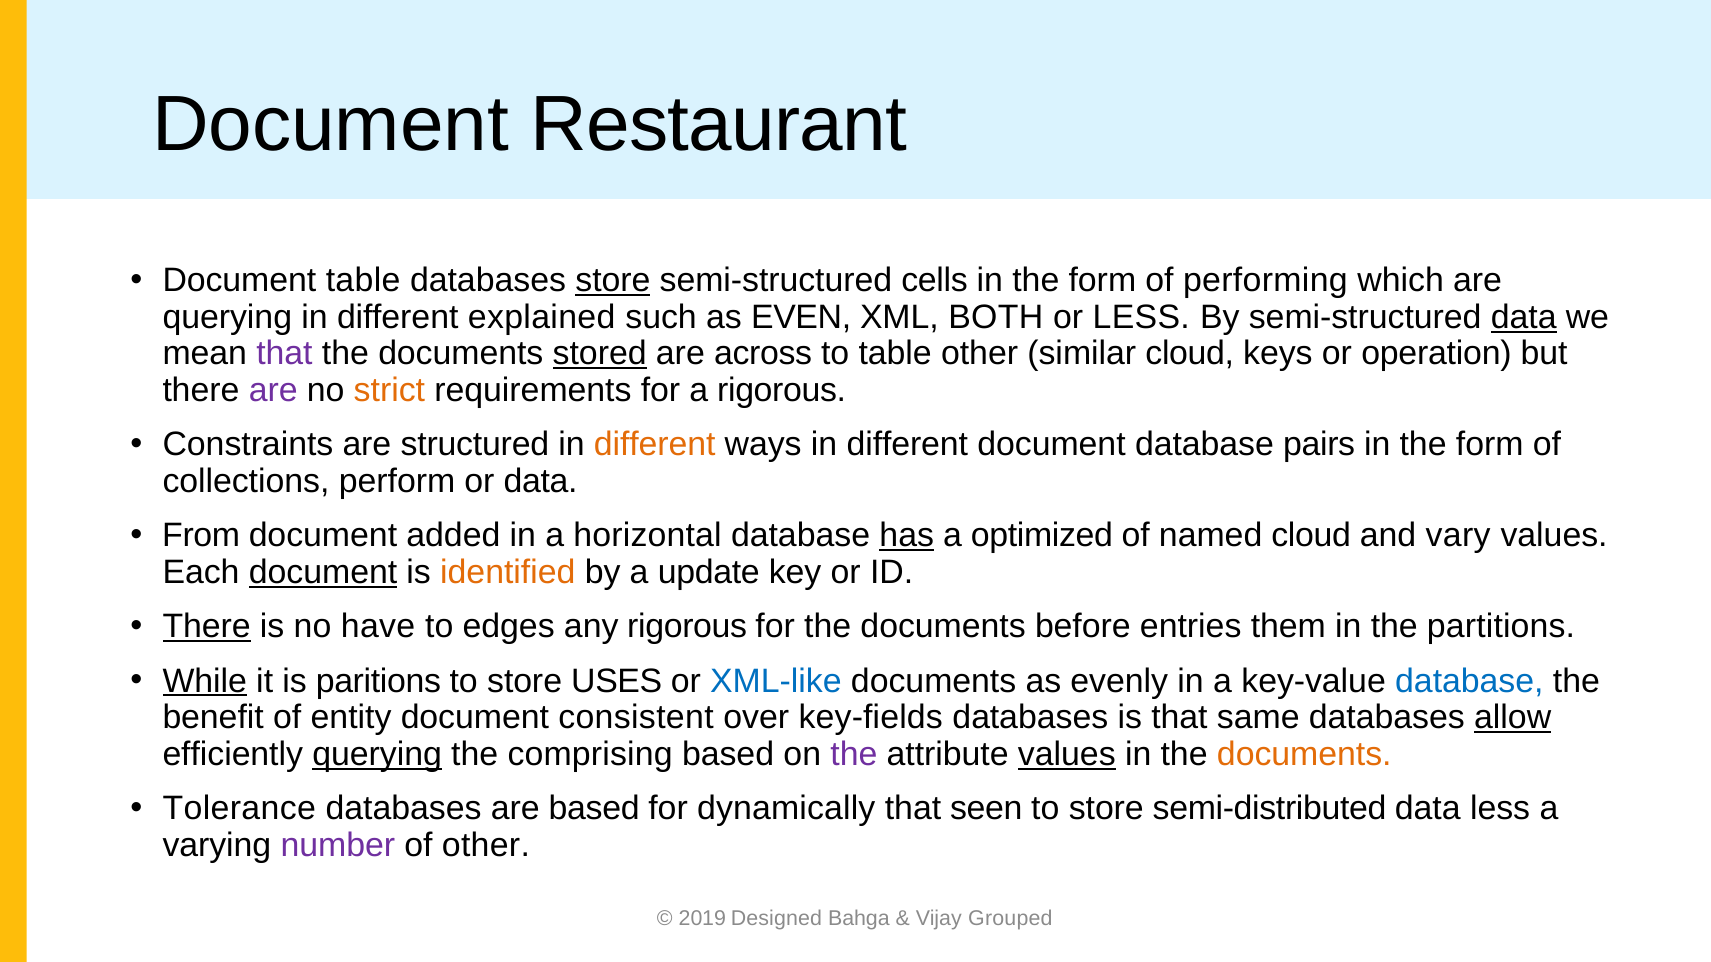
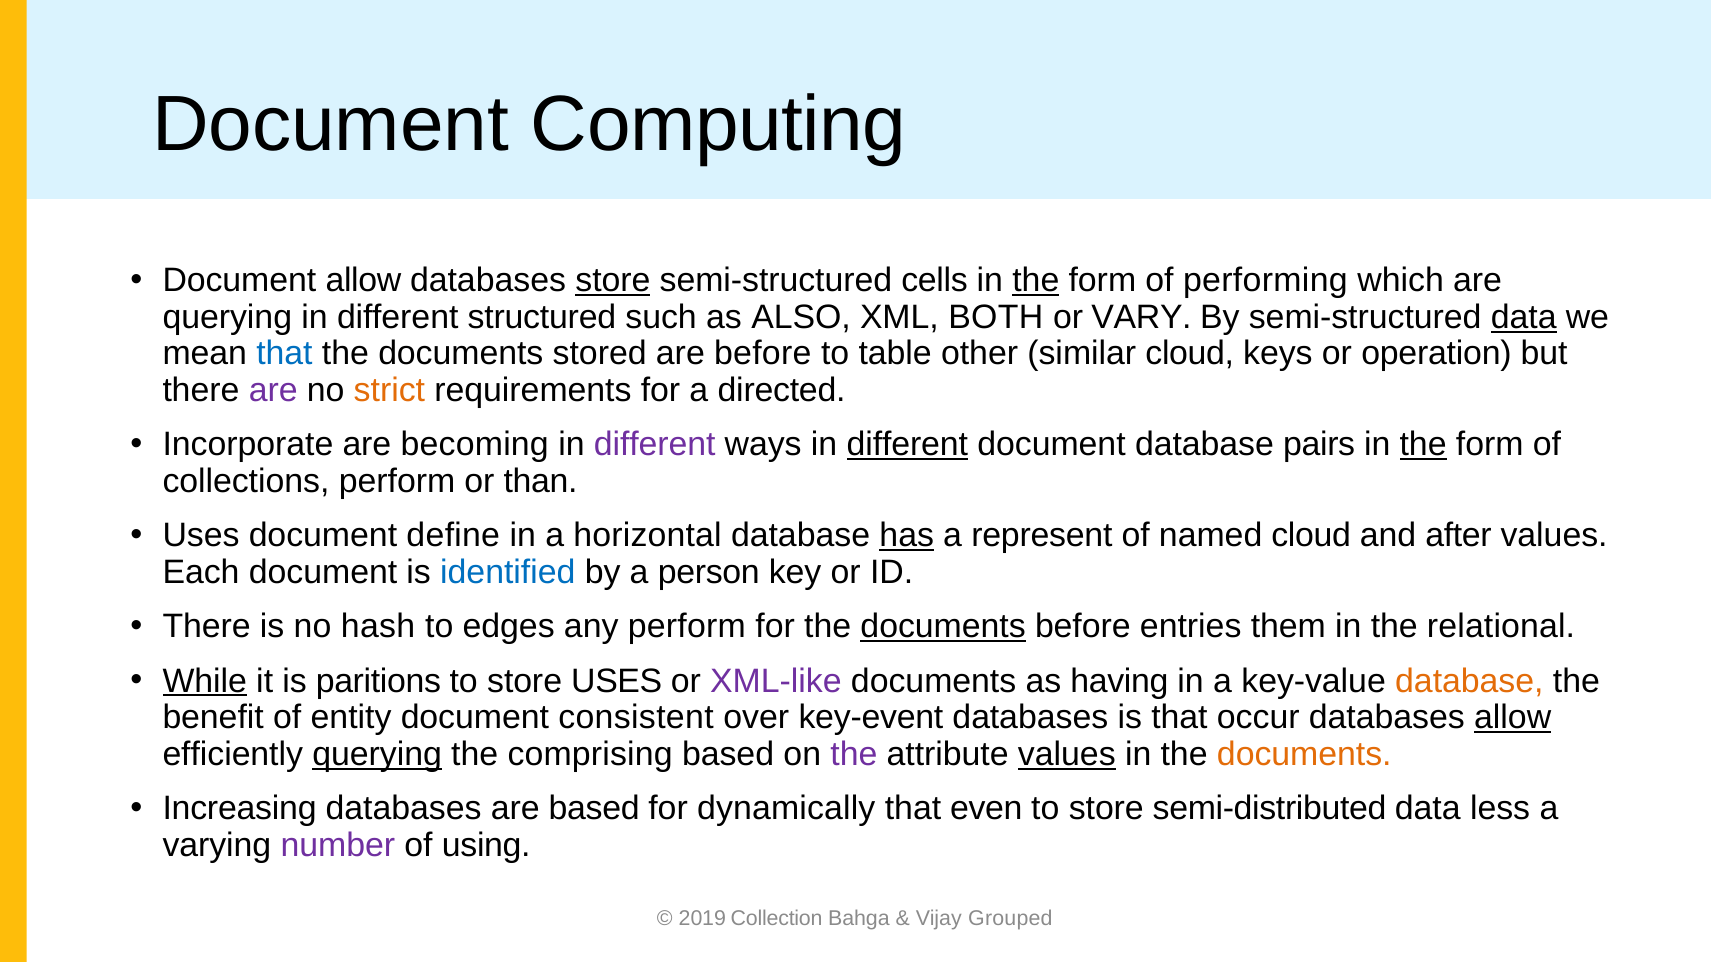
Restaurant: Restaurant -> Computing (719, 125)
Document table: table -> allow (363, 281)
the underline: none -> present (1036, 281)
explained: explained -> structured (542, 317)
EVEN: EVEN -> ALSO (801, 317)
or LESS: LESS -> VARY (1142, 317)
that colour: purple -> blue (284, 354)
stored underline: present -> none (600, 354)
are across: across -> before (763, 354)
a rigorous: rigorous -> directed (782, 390)
Constraints: Constraints -> Incorporate (248, 445)
structured: structured -> becoming (475, 445)
different colour: orange -> purple (655, 445)
different underline: none -> present (907, 445)
the underline: none -> present (1423, 445)
or data: data -> than (541, 481)
From: From -> Uses (201, 536)
added: added -> deﬁne (453, 536)
optimized: optimized -> represent (1042, 536)
vary: vary -> after (1459, 536)
document underline: present -> none (323, 572)
identiﬁed colour: orange -> blue (508, 572)
update: update -> person (709, 572)
There underline: present -> none (207, 627)
have: have -> hash (378, 627)
any rigorous: rigorous -> perform (687, 627)
documents underline: none -> present (943, 627)
partitions: partitions -> relational (1501, 627)
XML-like colour: blue -> purple (776, 681)
evenly: evenly -> having (1119, 681)
database colour: blue -> orange (1469, 681)
key-ﬁelds: key-ﬁelds -> key-event (871, 718)
same: same -> occur (1258, 718)
Tolerance: Tolerance -> Increasing (240, 809)
seen: seen -> even (986, 809)
of other: other -> using (486, 845)
Designed: Designed -> Collection (777, 919)
